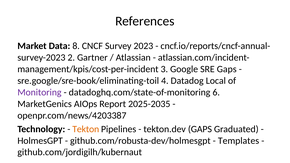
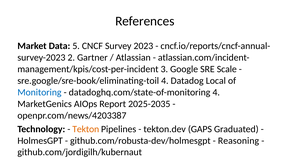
8: 8 -> 5 (76, 46)
SRE Gaps: Gaps -> Scale (227, 69)
Monitoring colour: purple -> blue (39, 92)
datadoghq.com/state-of-monitoring 6: 6 -> 4 (216, 92)
Templates: Templates -> Reasoning (238, 141)
